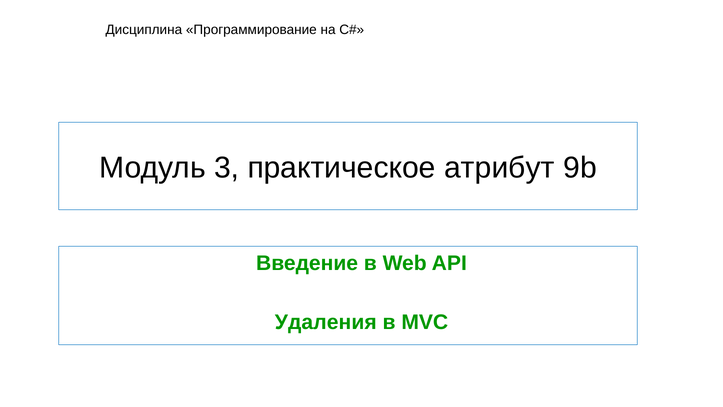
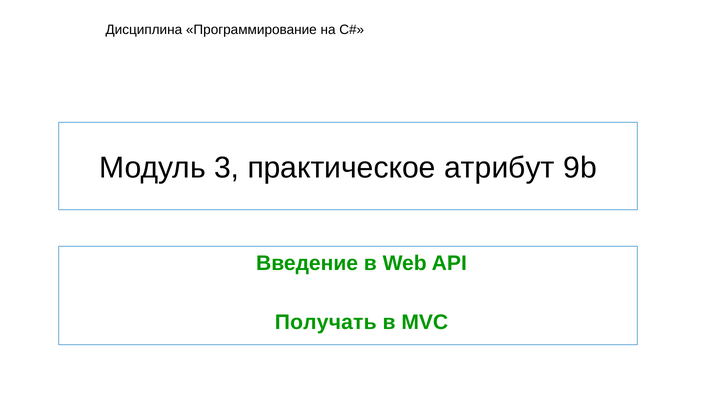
Удаления: Удаления -> Получать (326, 322)
